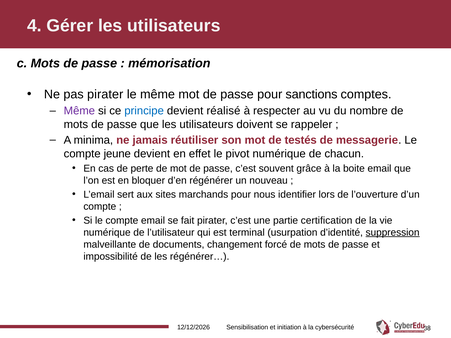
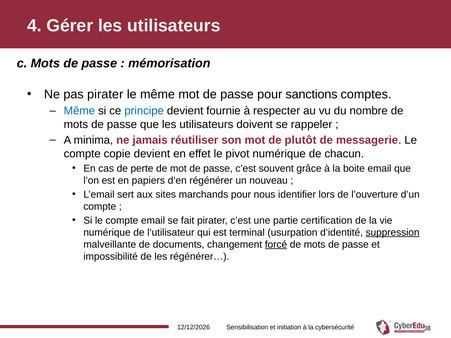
Même colour: purple -> blue (79, 111)
réalisé: réalisé -> fournie (224, 111)
testés: testés -> plutôt (301, 140)
jeune: jeune -> copie (117, 154)
bloquer: bloquer -> papiers (148, 181)
forcé underline: none -> present (276, 245)
